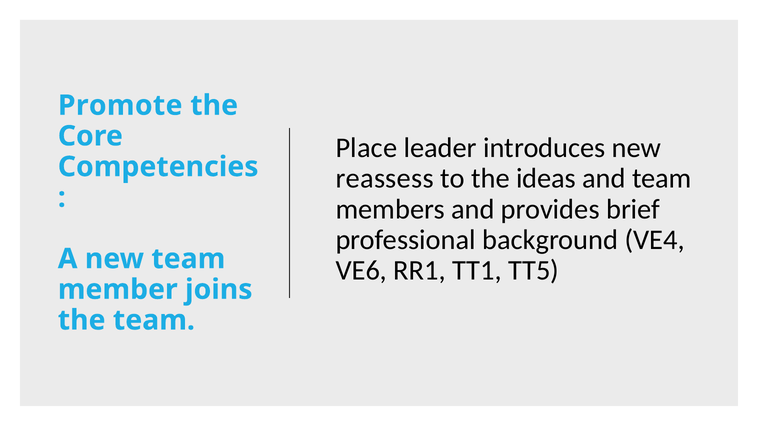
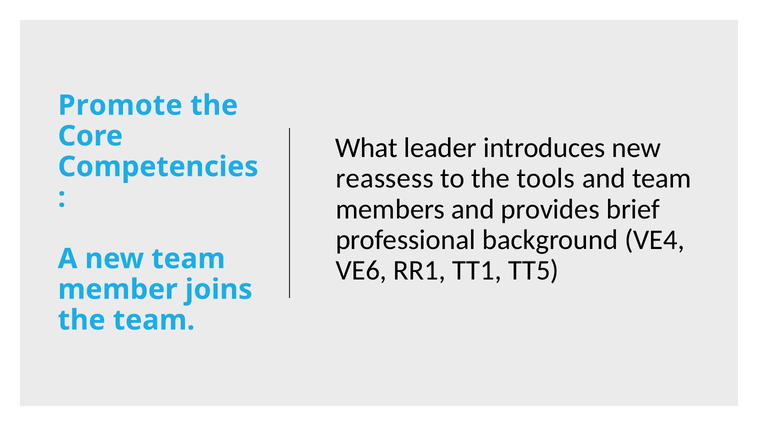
Place: Place -> What (367, 148)
ideas: ideas -> tools (546, 179)
